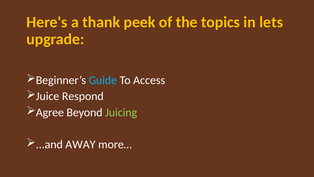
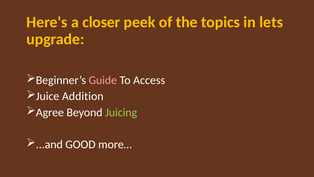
thank: thank -> closer (101, 22)
Guide colour: light blue -> pink (103, 80)
Respond: Respond -> Addition (83, 96)
AWAY: AWAY -> GOOD (80, 144)
